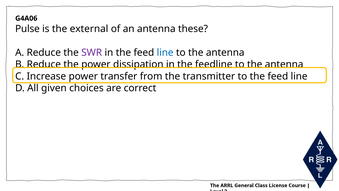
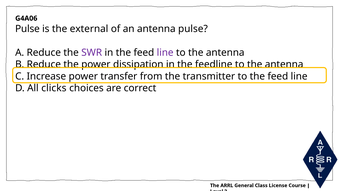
antenna these: these -> pulse (193, 29)
line colour: blue -> purple (165, 52)
given: given -> clicks (54, 88)
